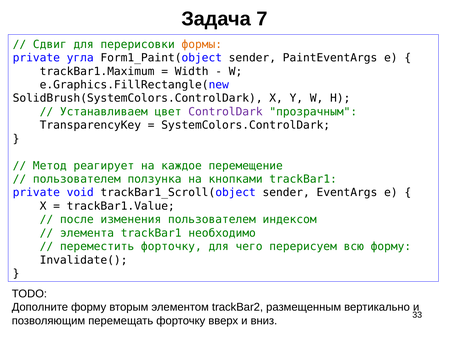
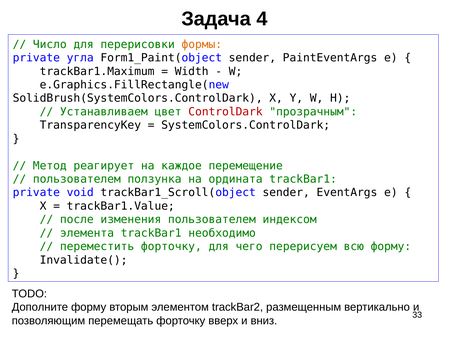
7: 7 -> 4 (262, 19)
Сдвиг: Сдвиг -> Число (50, 44)
ControlDark colour: purple -> red (225, 112)
кнопками: кнопками -> ордината (236, 179)
